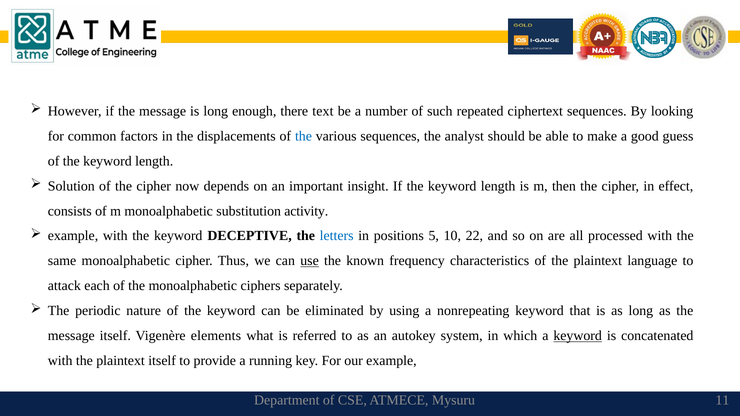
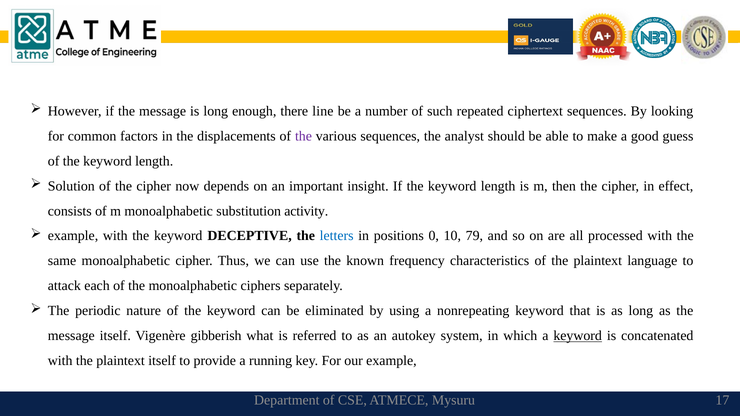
text: text -> line (323, 111)
the colour: blue -> purple (303, 136)
5: 5 -> 0 (434, 236)
22: 22 -> 79 (474, 236)
use underline: present -> none (310, 261)
elements: elements -> gibberish (216, 336)
11: 11 -> 17 (722, 401)
